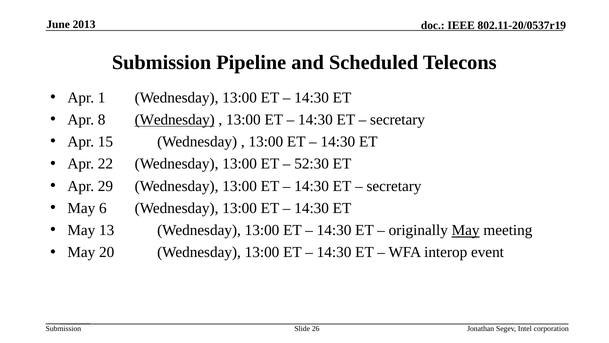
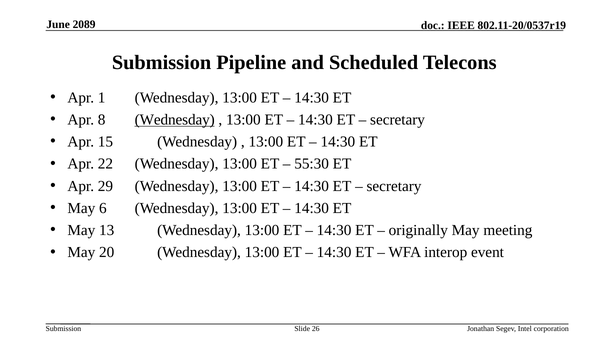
2013: 2013 -> 2089 (84, 24)
52:30: 52:30 -> 55:30 (312, 164)
May underline: present -> none (466, 230)
